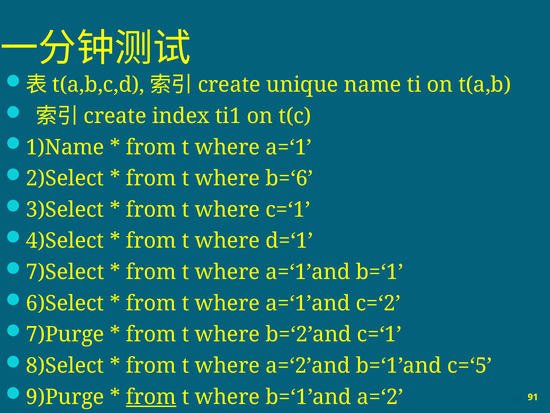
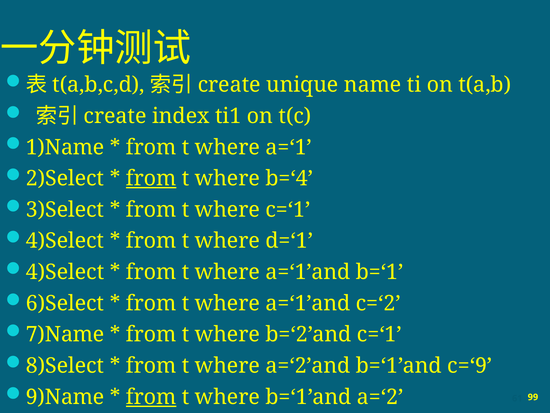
from underline: none -> present (151, 178)
b=‘6: b=‘6 -> b=‘4 (289, 178)
7)Select: 7)Select -> 4)Select (65, 272)
7)Purge: 7)Purge -> 7)Name (65, 334)
c=‘5: c=‘5 -> c=‘9 (470, 365)
9)Purge: 9)Purge -> 9)Name (65, 397)
91: 91 -> 99 (533, 397)
